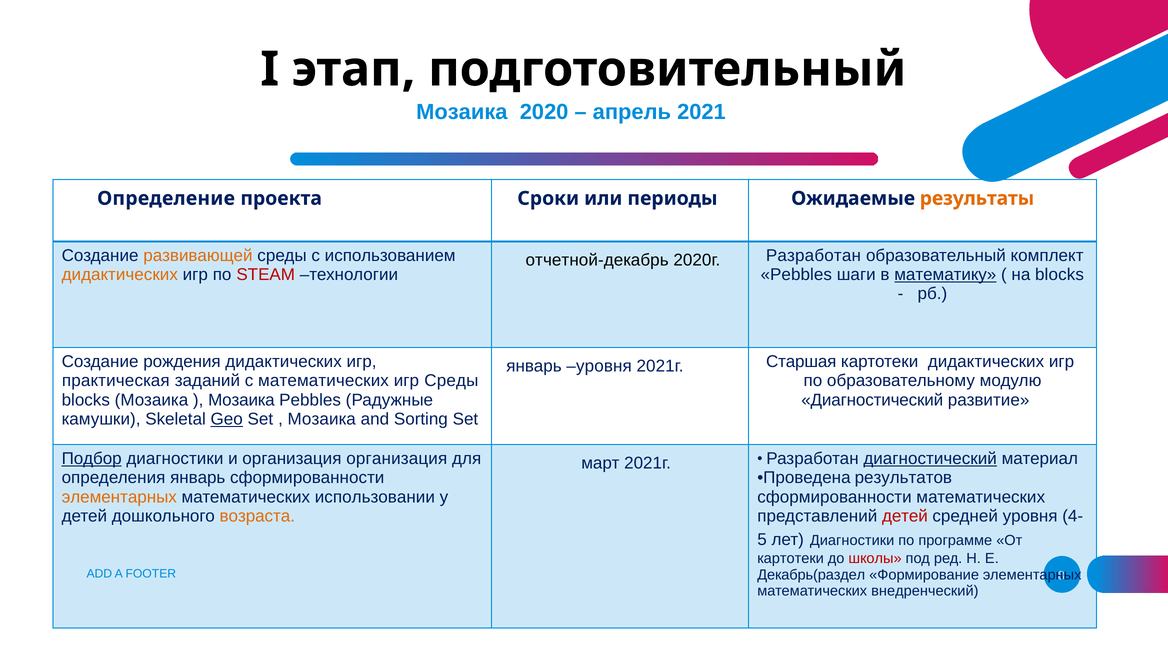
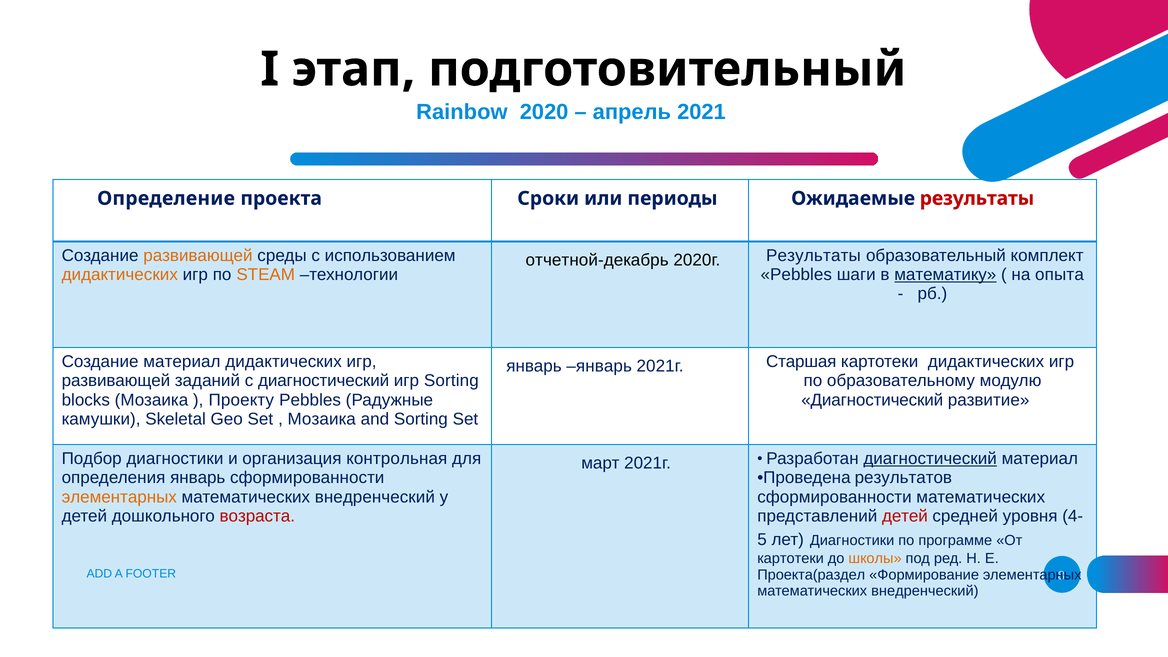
Мозаика: Мозаика -> Rainbow (462, 112)
результаты colour: orange -> red (977, 198)
2020г Разработан: Разработан -> Результаты (813, 256)
STEAM colour: red -> orange (266, 275)
на blocks: blocks -> опыта (1059, 275)
Создание рождения: рождения -> материал (182, 362)
январь уровня: уровня -> январь (599, 366)
практическая: практическая -> развивающей (116, 381)
с математических: математических -> диагностический (324, 381)
игр Среды: Среды -> Sorting (451, 381)
Мозаика: Мозаика -> Проекту (241, 400)
Geo underline: present -> none (227, 419)
Подбор underline: present -> none (92, 459)
организация организация: организация -> контрольная (397, 459)
использовании: использовании -> внедренческий (375, 497)
возраста colour: orange -> red (257, 516)
школы colour: red -> orange (875, 558)
Декабрь(раздел: Декабрь(раздел -> Проекта(раздел (811, 575)
